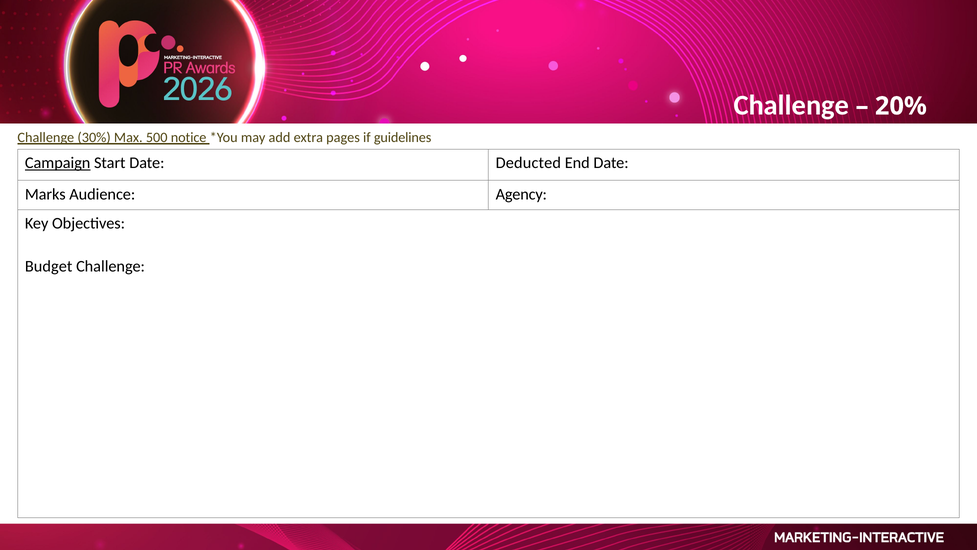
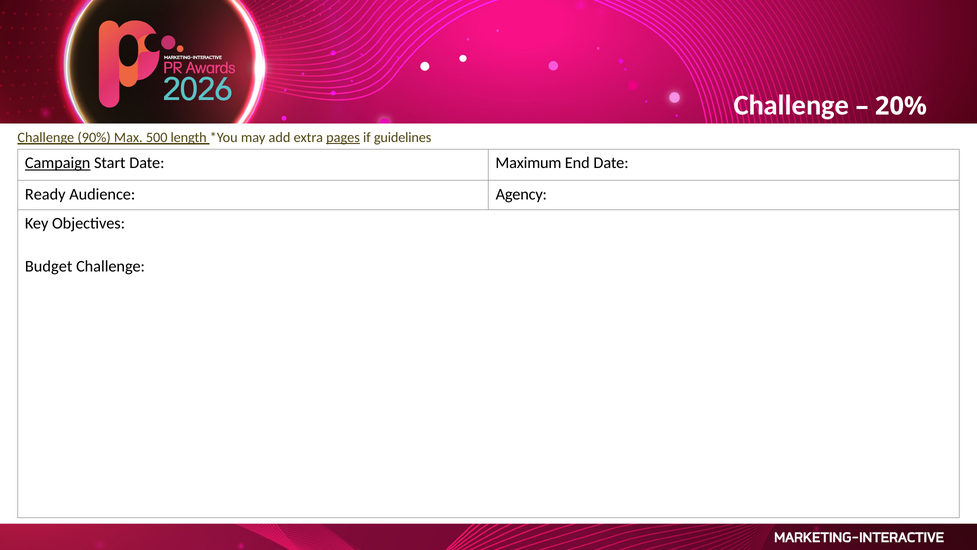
30%: 30% -> 90% (94, 137)
notice: notice -> length (189, 137)
pages underline: none -> present (343, 137)
Deducted: Deducted -> Maximum (528, 163)
Marks: Marks -> Ready (45, 194)
